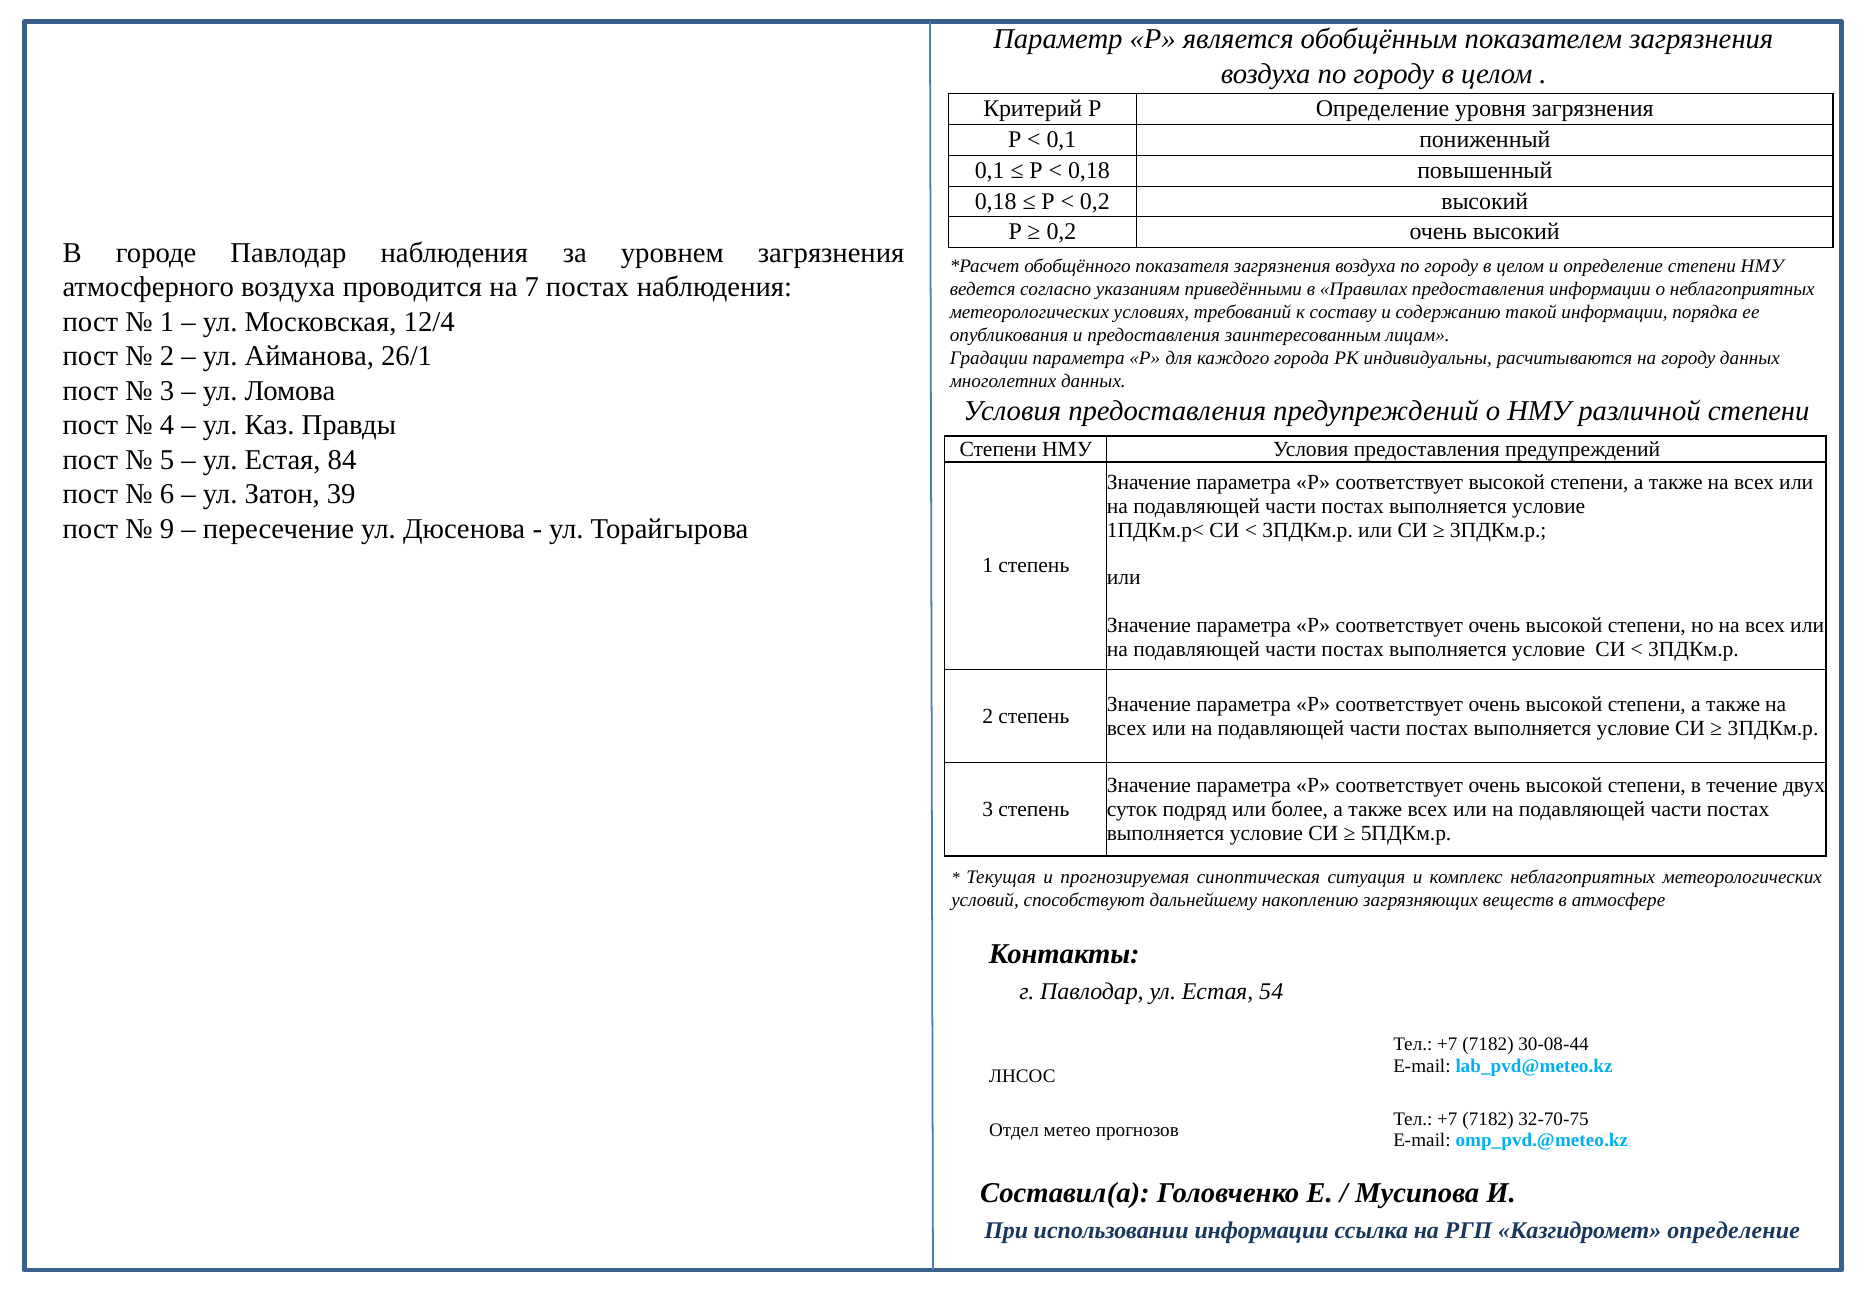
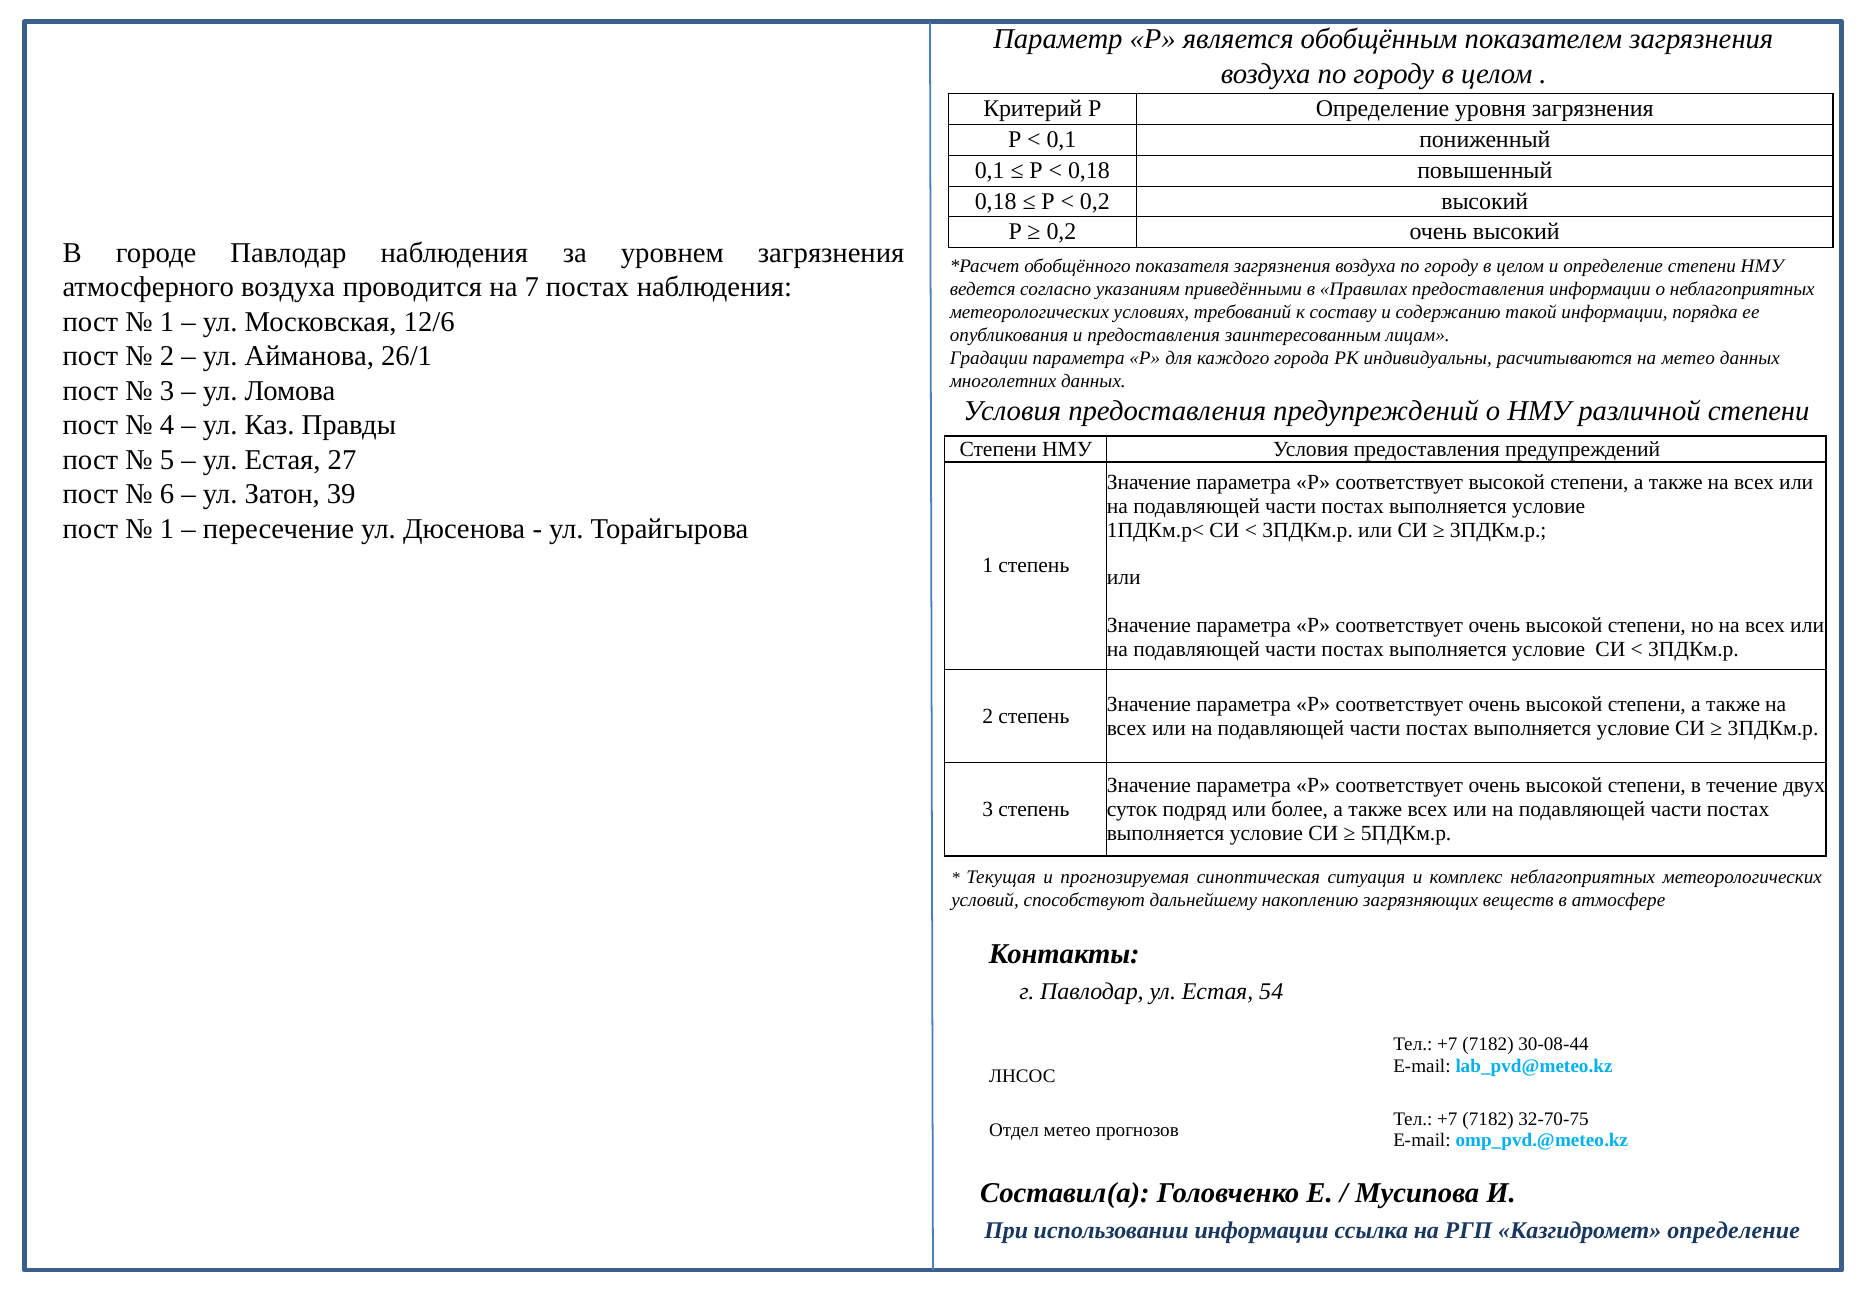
12/4: 12/4 -> 12/6 (429, 322)
на городу: городу -> метео (1688, 358)
84: 84 -> 27 (342, 460)
9: 9 -> 1 (167, 529)
